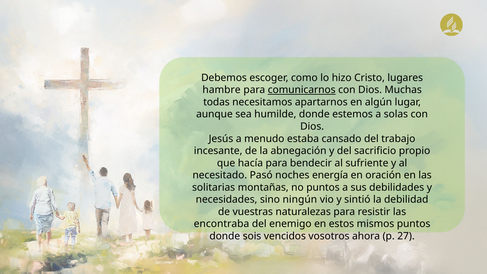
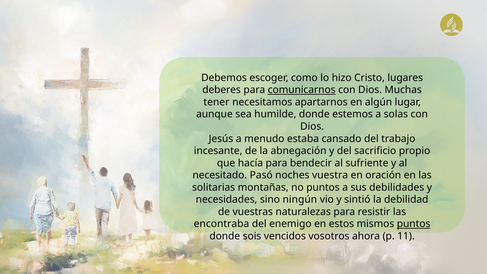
hambre: hambre -> deberes (222, 90)
todas: todas -> tener (216, 102)
energía: energía -> vuestra (330, 175)
puntos underline: none -> present (414, 224)
27: 27 -> 11 (406, 236)
